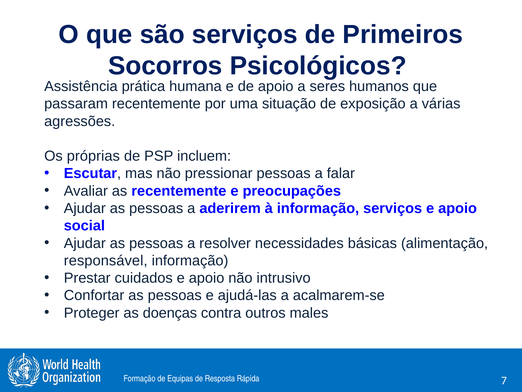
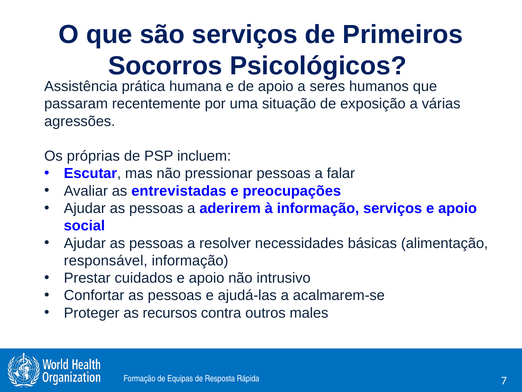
as recentemente: recentemente -> entrevistadas (179, 191)
doenças: doenças -> recursos (170, 313)
